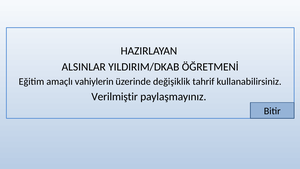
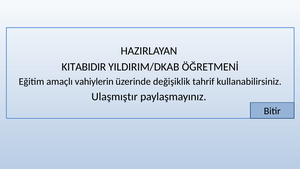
ALSINLAR: ALSINLAR -> KITABIDIR (84, 67)
Verilmiştir: Verilmiştir -> Ulaşmıştır (115, 96)
